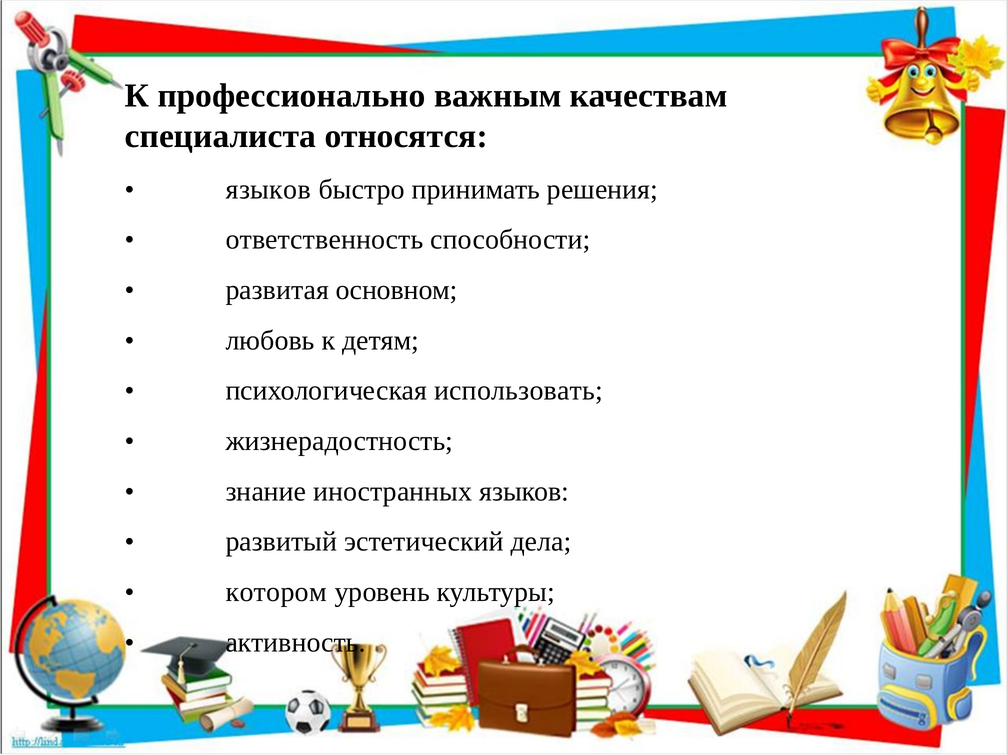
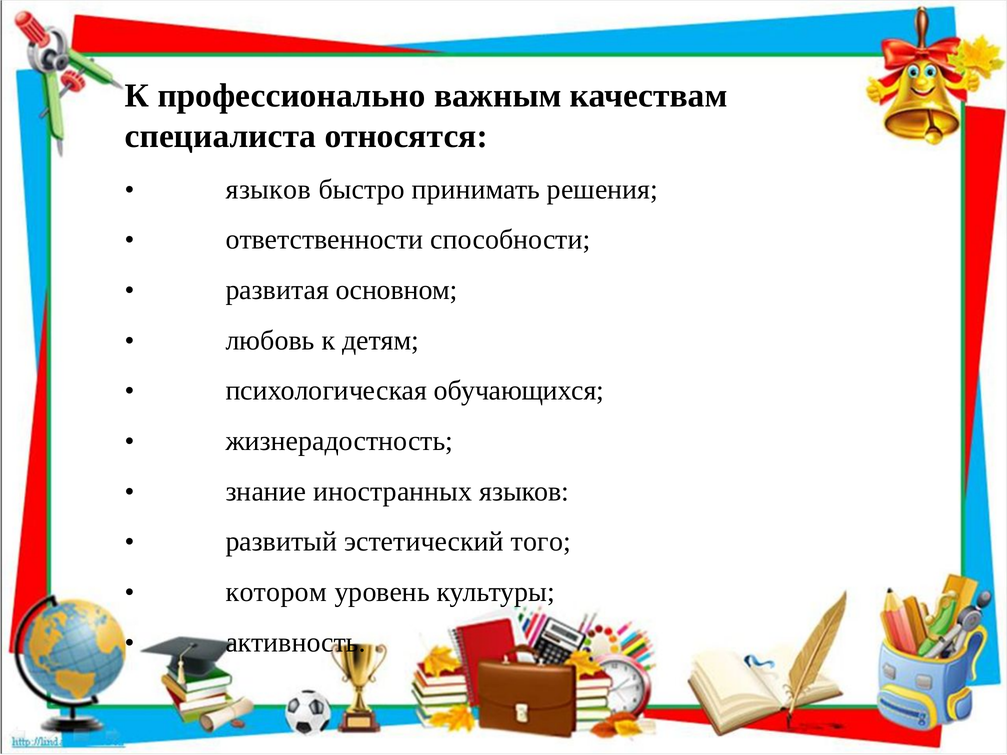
ответственность: ответственность -> ответственности (324, 240)
использовать: использовать -> обучающихся (519, 391)
дела: дела -> того (541, 542)
